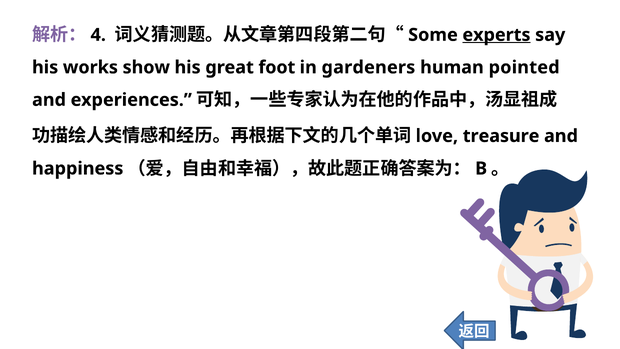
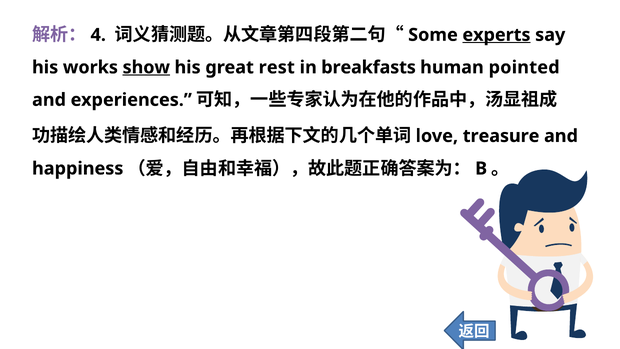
show underline: none -> present (146, 67)
foot: foot -> rest (277, 67)
gardeners: gardeners -> breakfasts (369, 67)
